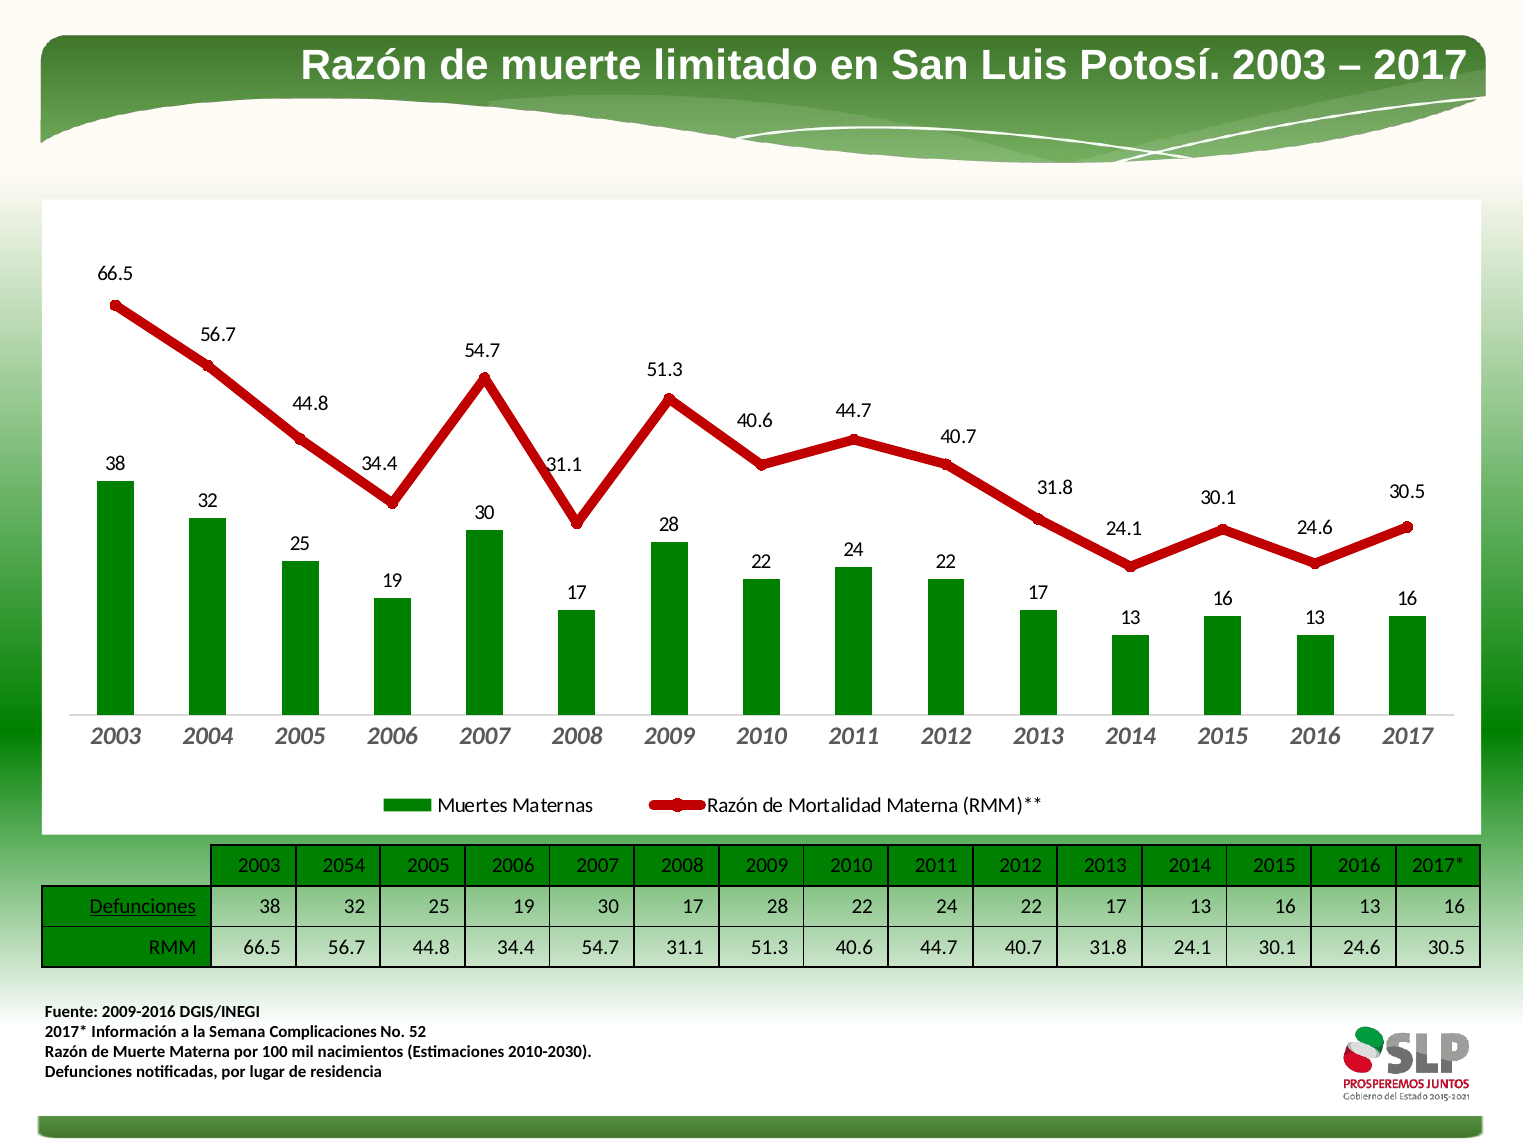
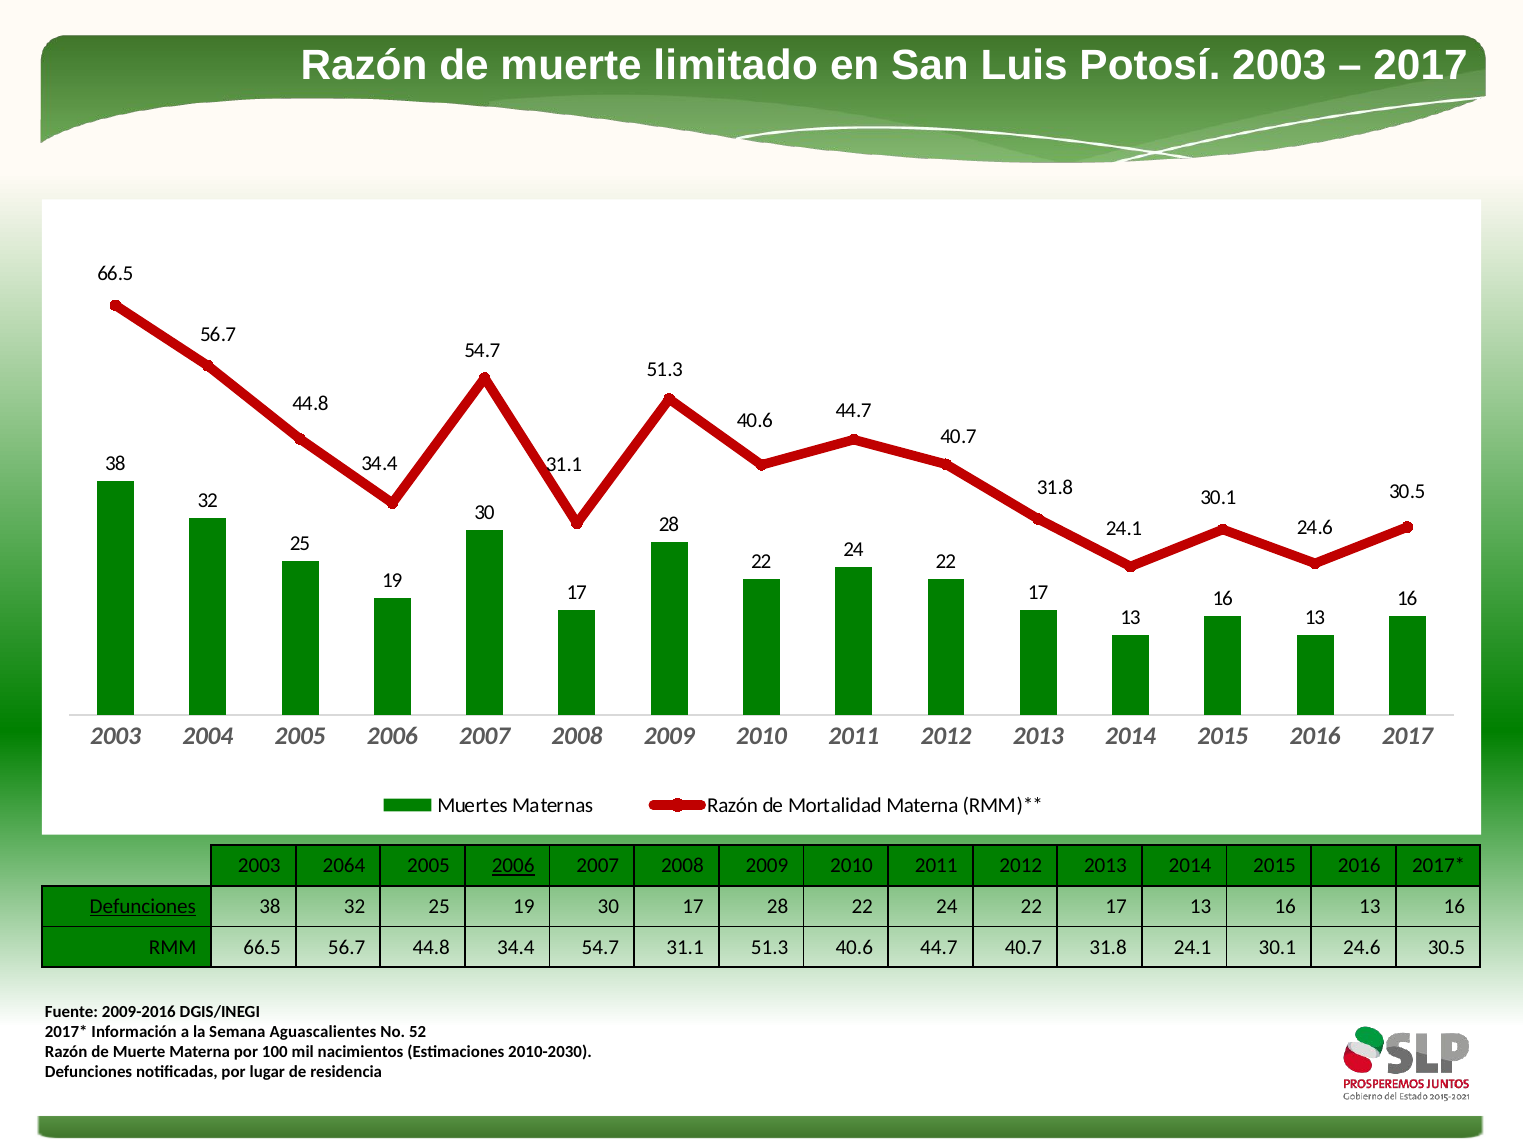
2054: 2054 -> 2064 (344, 866)
2006 underline: none -> present (513, 866)
Complicaciones: Complicaciones -> Aguascalientes (323, 1032)
